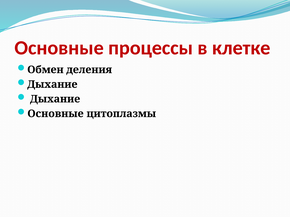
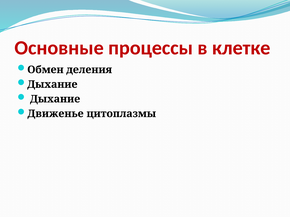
Основные: Основные -> Движенье (56, 114)
